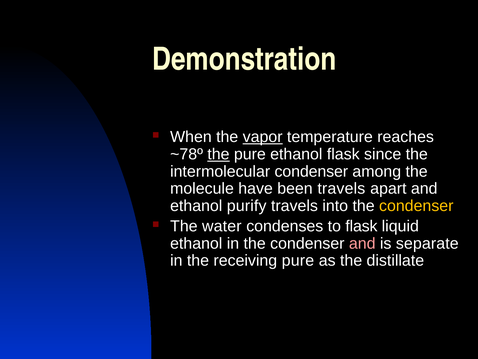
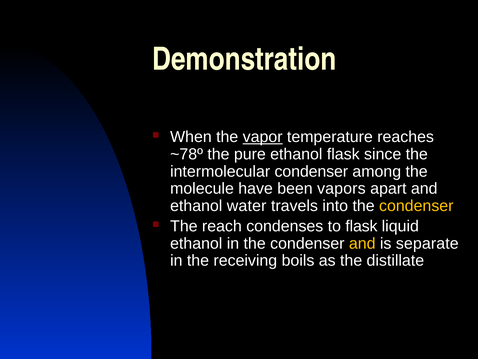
the underline: present -> none (218, 154)
been travels: travels -> vapors (341, 188)
purify: purify -> water (247, 206)
water: water -> reach (222, 226)
and colour: pink -> yellow (362, 243)
receiving pure: pure -> boils (298, 260)
